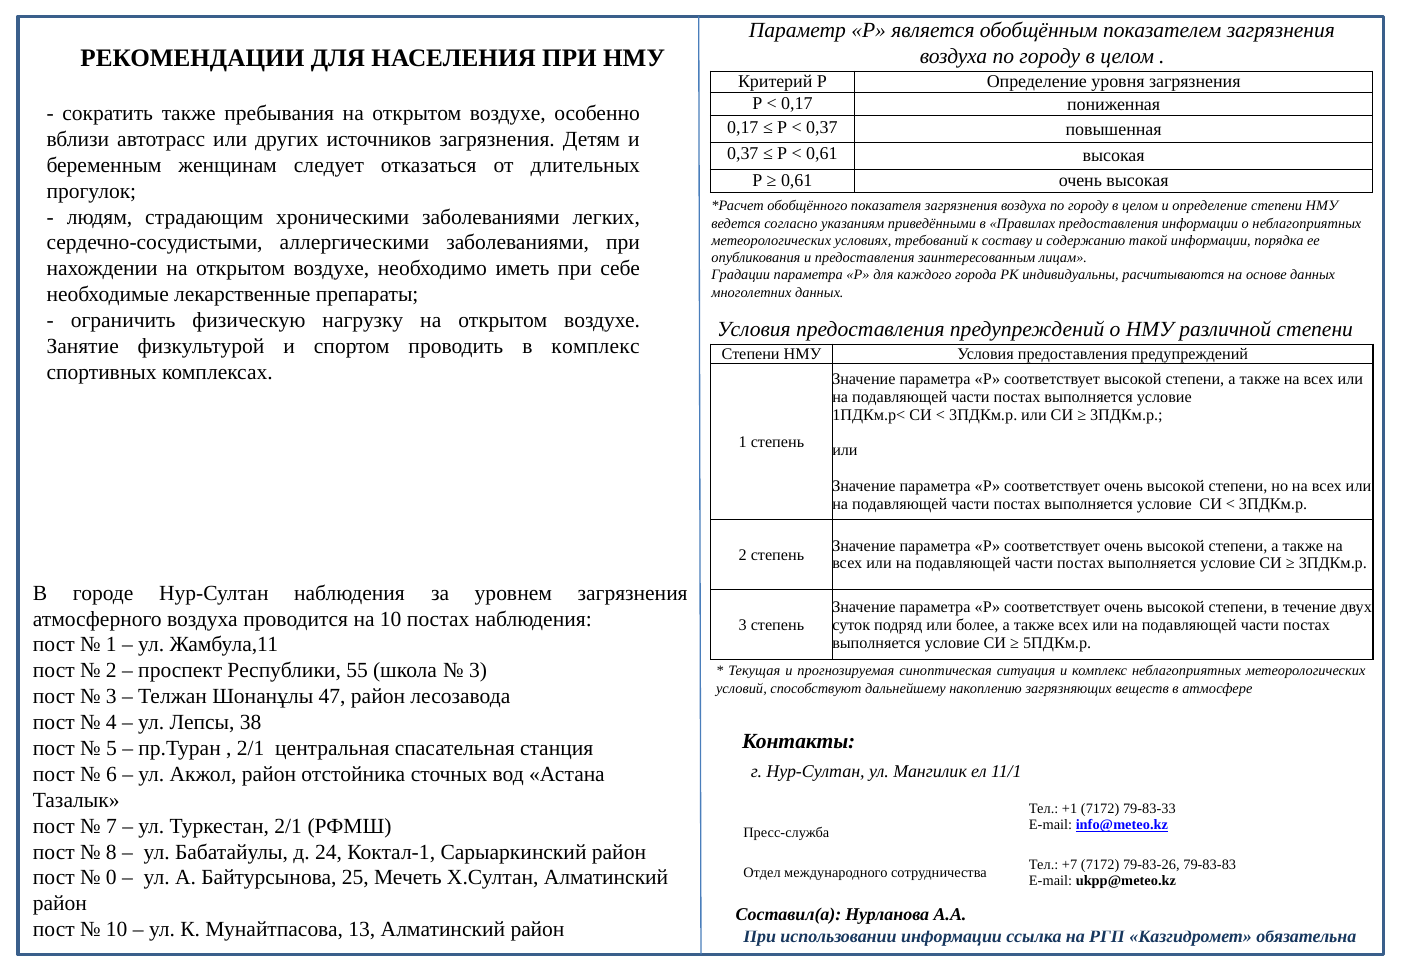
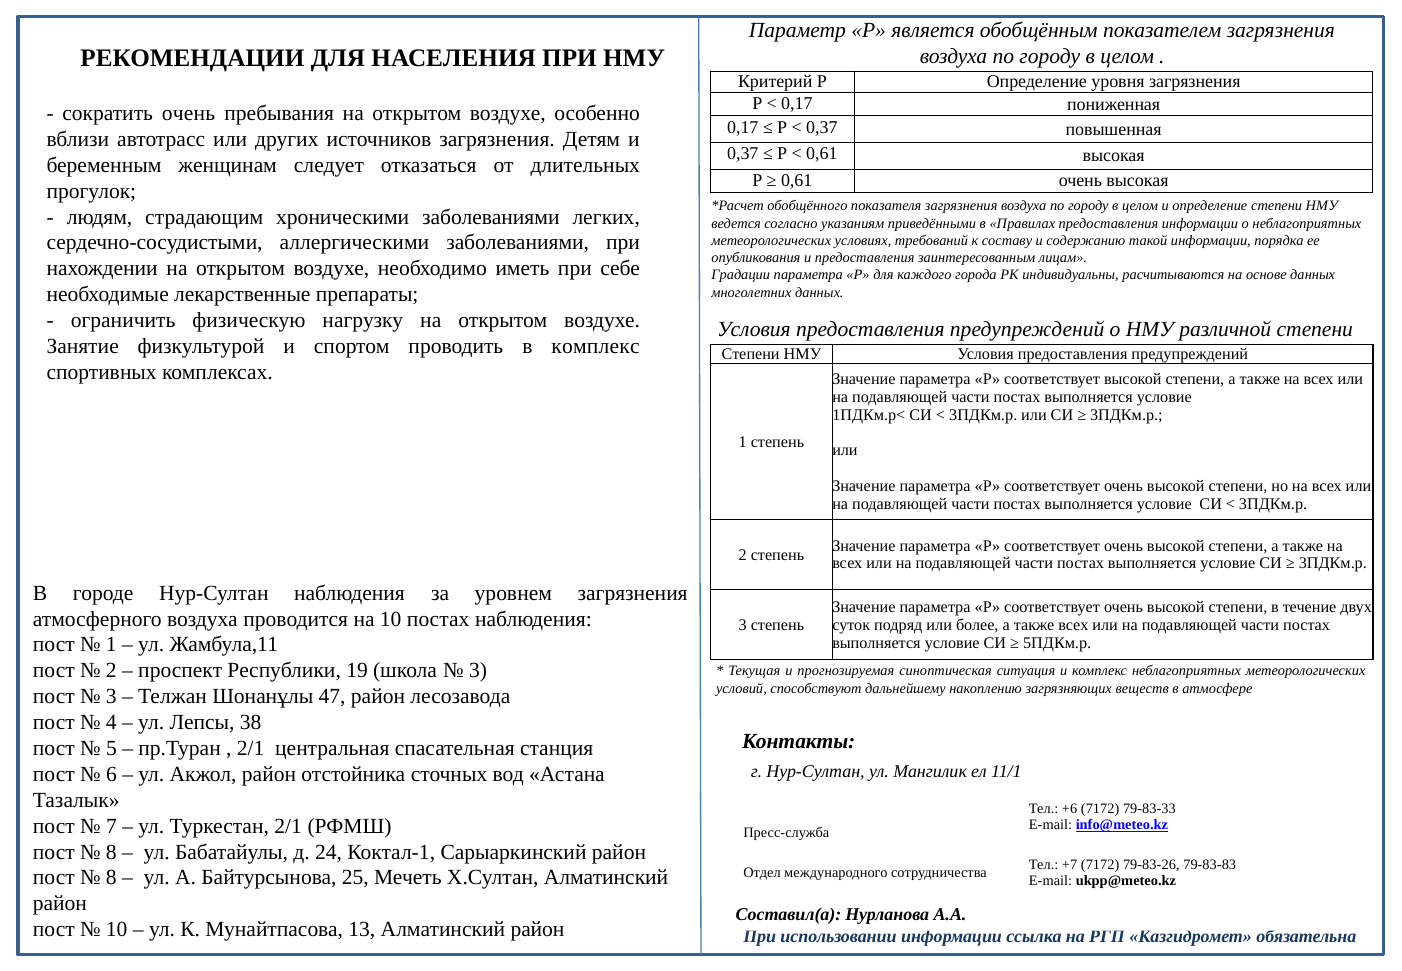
сократить также: также -> очень (189, 113)
55: 55 -> 19 (357, 670)
+1: +1 -> +6 (1070, 808)
0: 0 -> 8 (111, 877)
